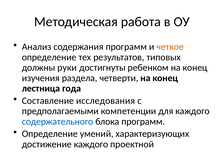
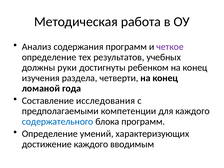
четкое colour: orange -> purple (170, 47)
типовых: типовых -> учебных (164, 57)
лестница: лестница -> ломаной (41, 88)
проектной: проектной -> вводимым (132, 144)
